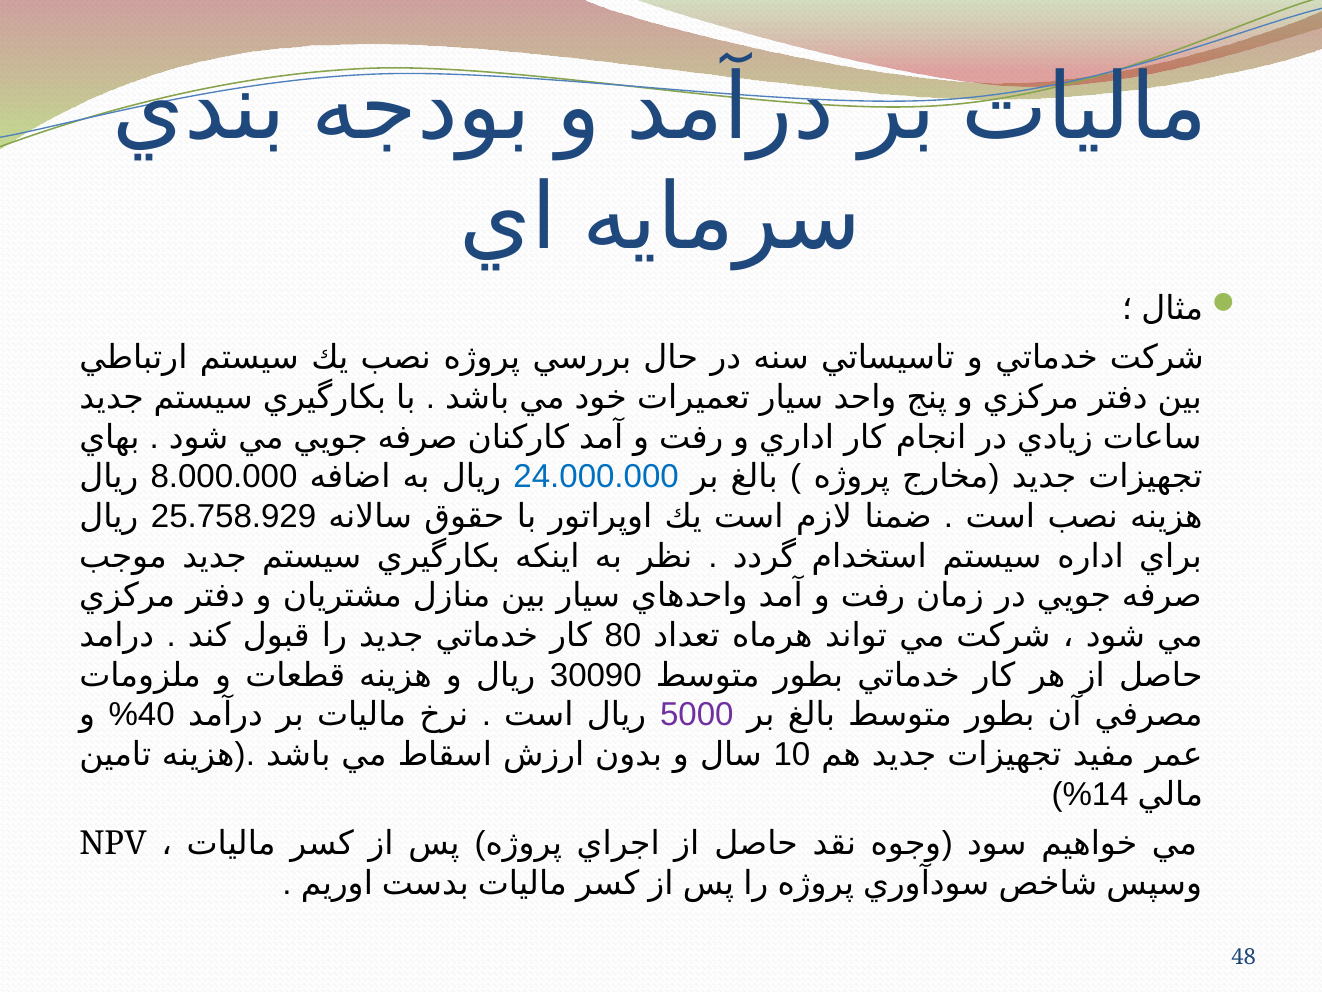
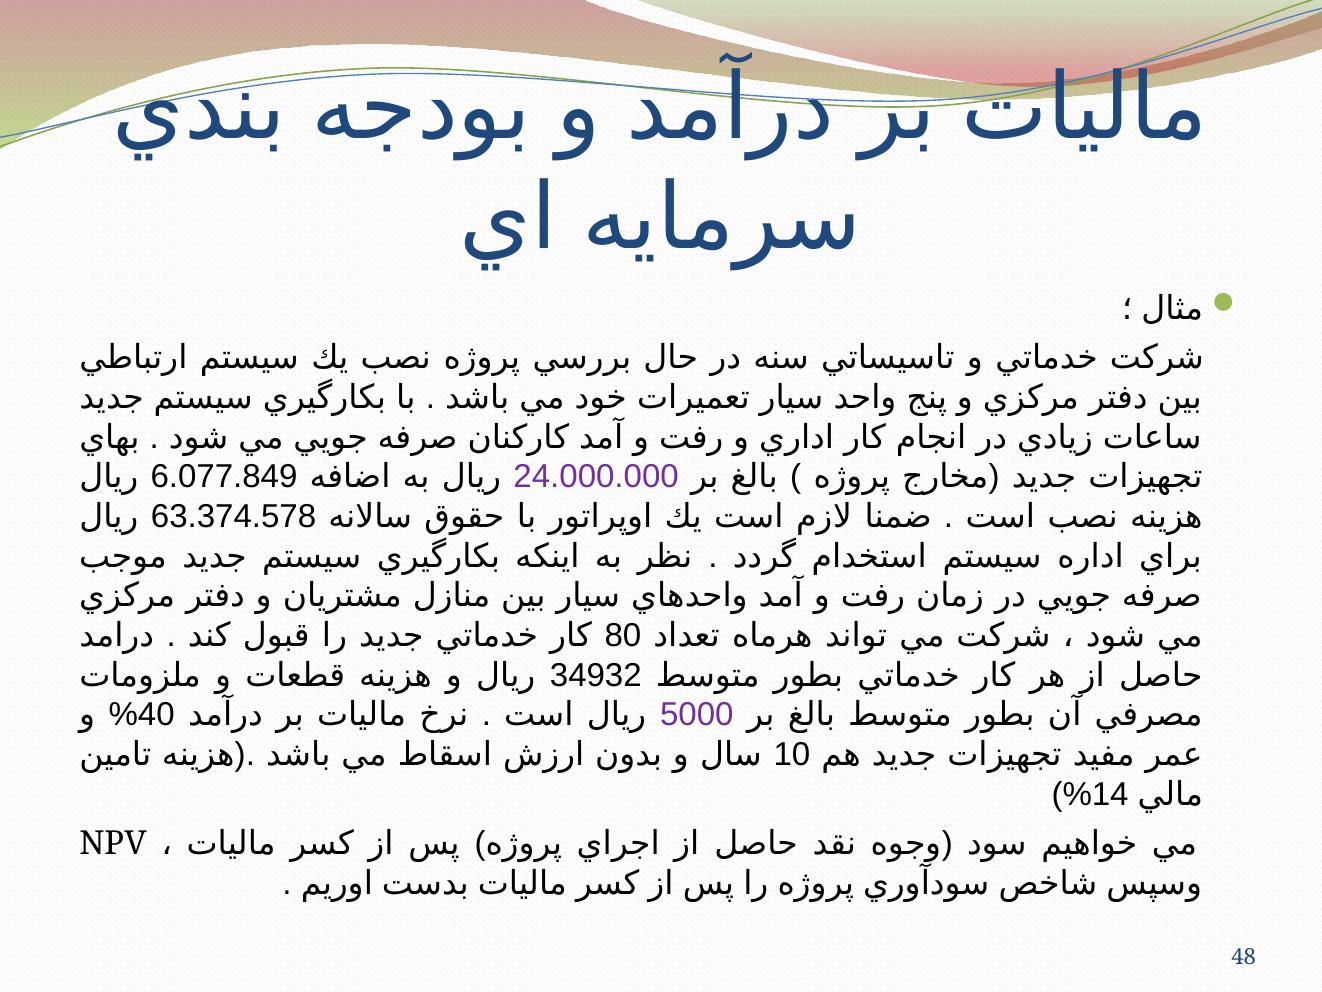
8.000.000: 8.000.000 -> 6.077.849 (224, 477)
24.000.000 colour: blue -> purple (596, 477)
25.758.929: 25.758.929 -> 63.374.578 (234, 516)
30090: 30090 -> 34932 (596, 675)
